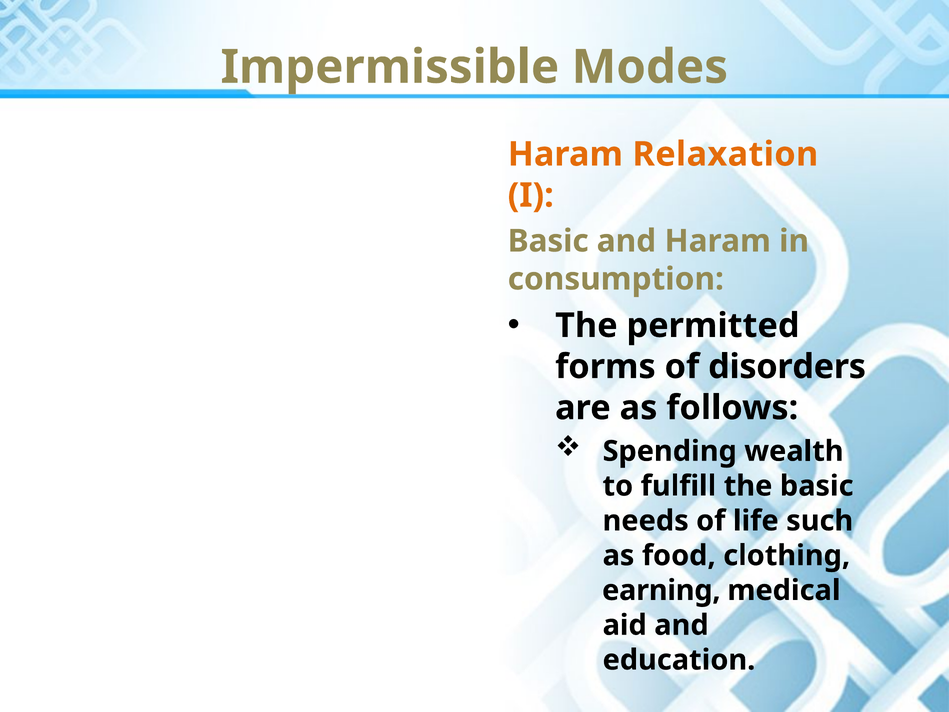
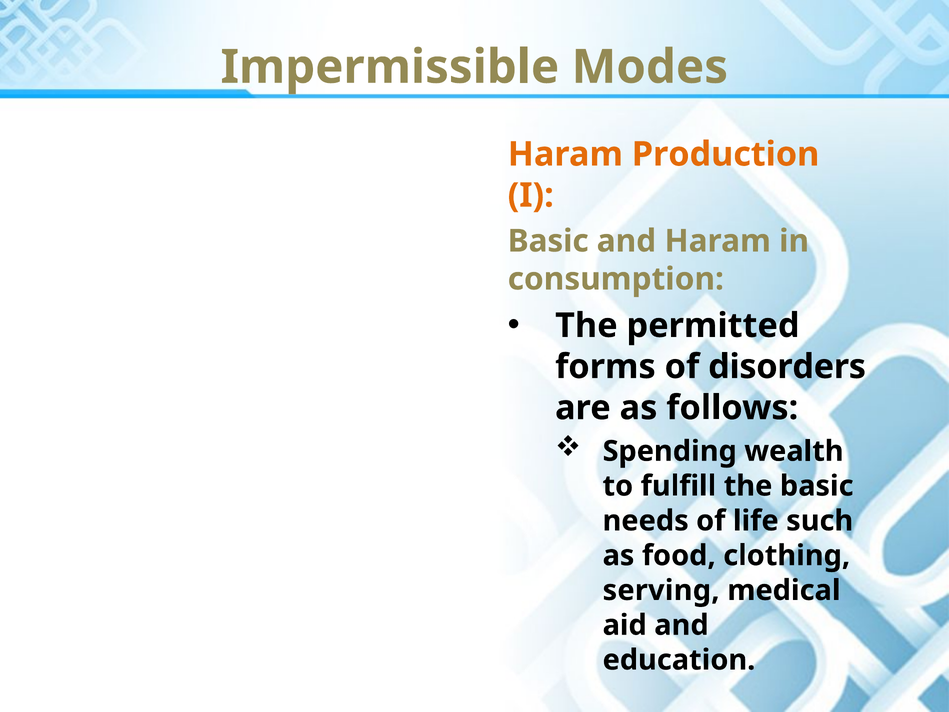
Relaxation: Relaxation -> Production (726, 154)
earning: earning -> serving (661, 590)
